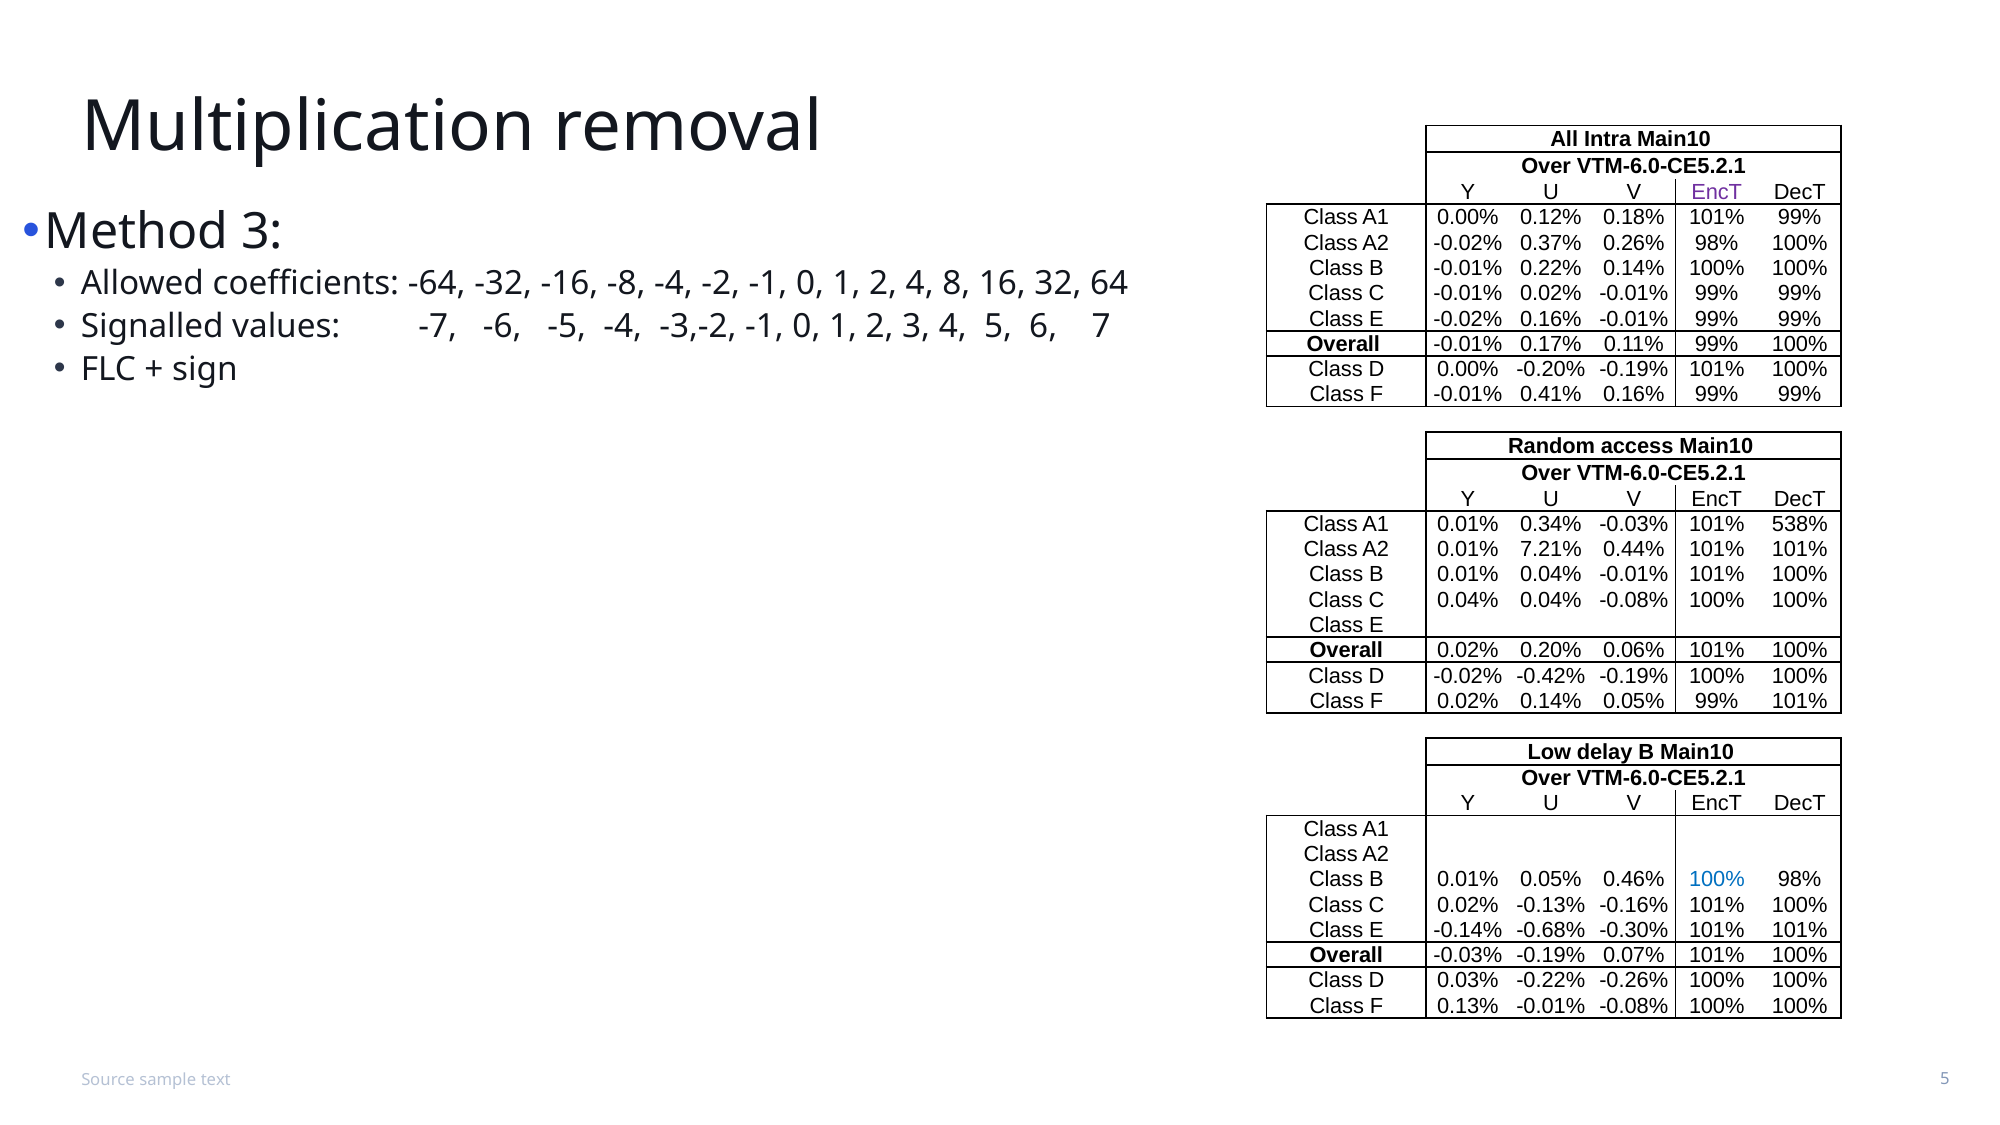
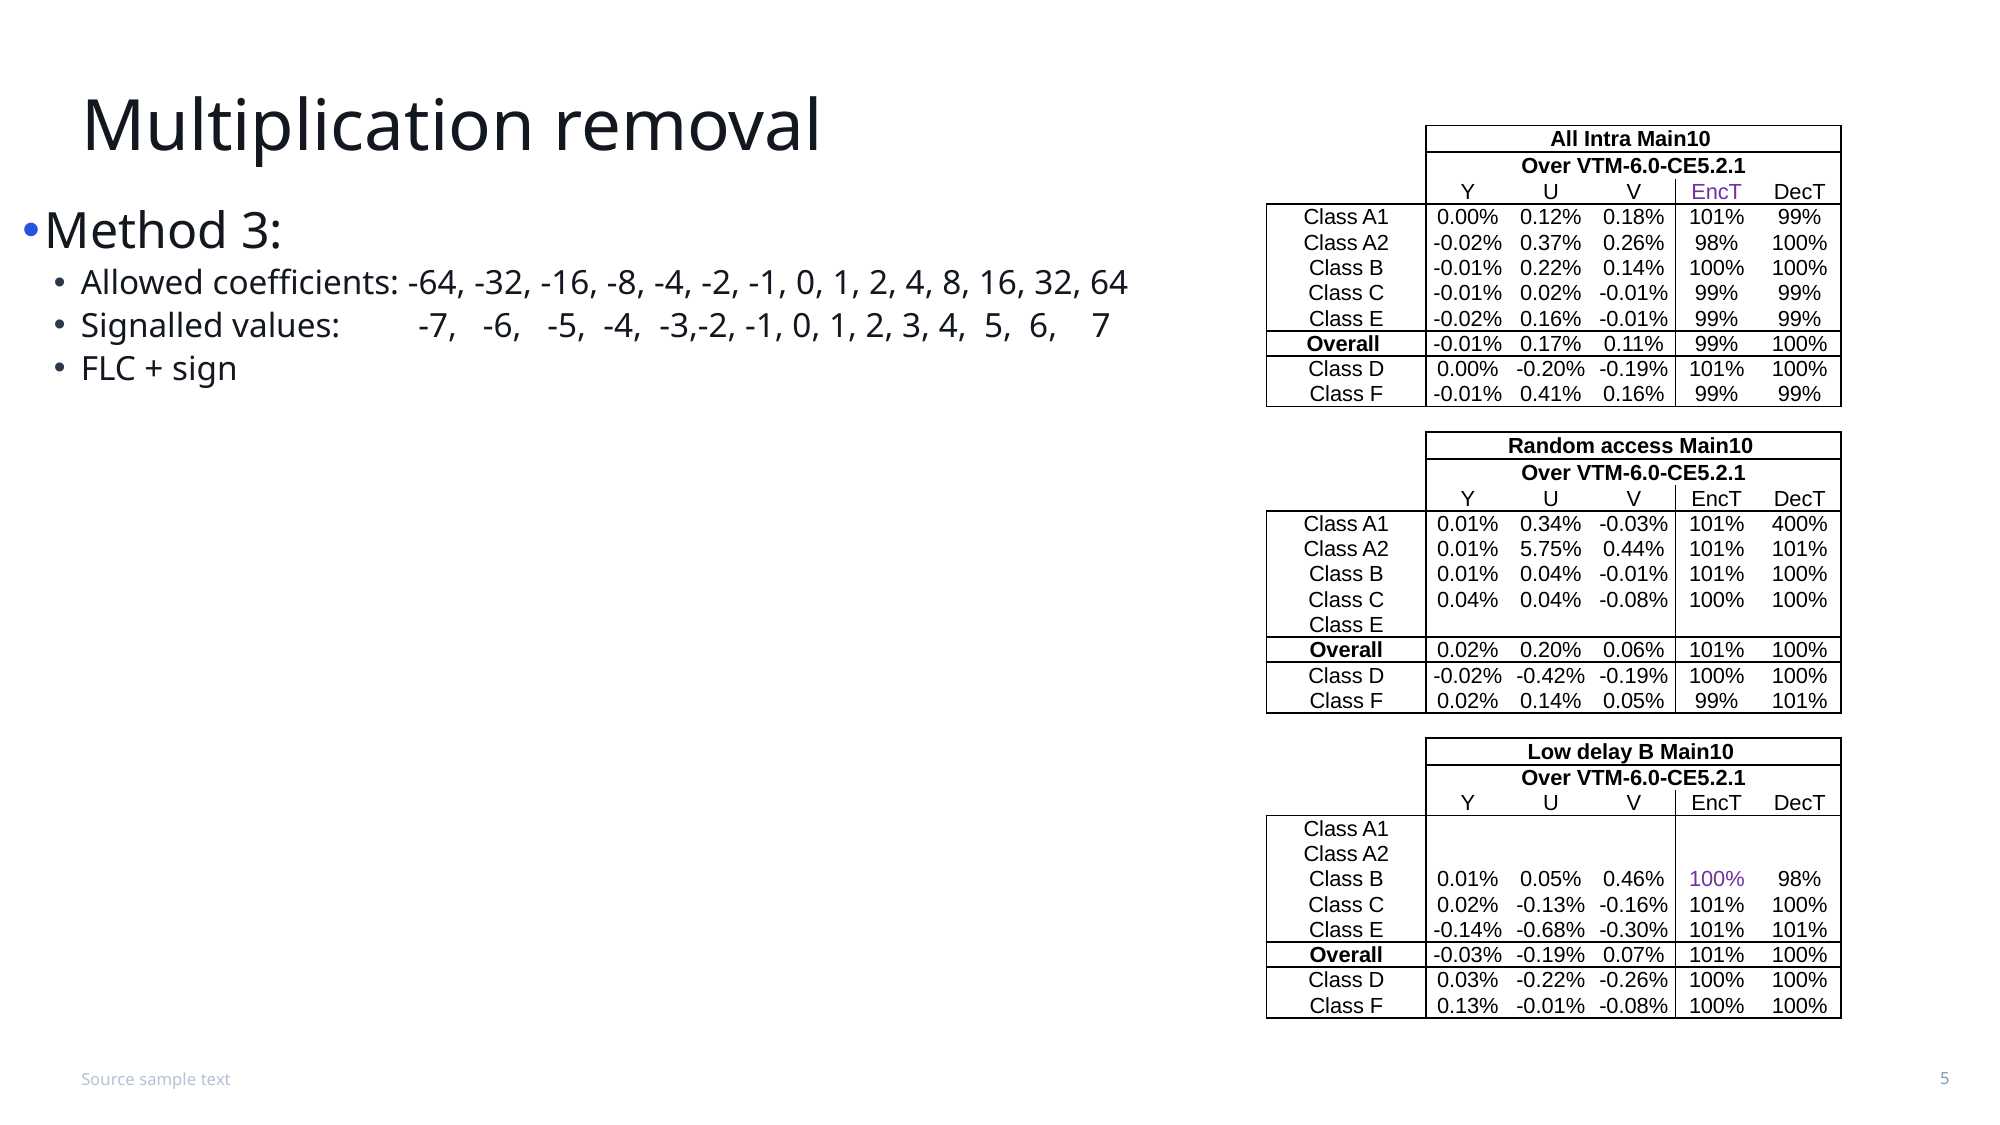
538%: 538% -> 400% (1800, 524)
7.21%: 7.21% -> 5.75% (1551, 549)
100% colour: blue -> purple (1717, 880)
